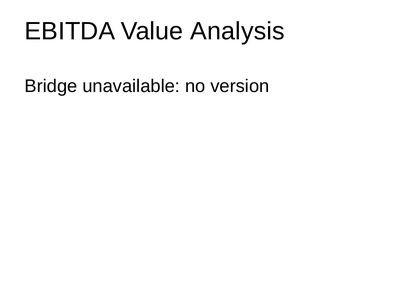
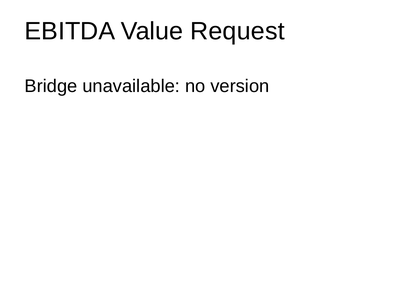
Analysis: Analysis -> Request (237, 31)
